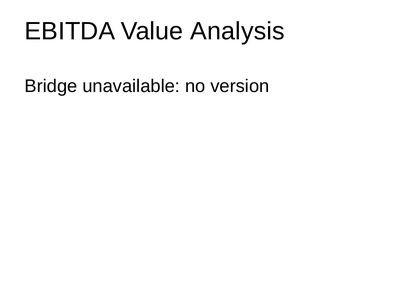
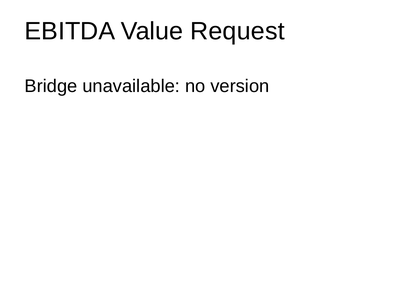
Analysis: Analysis -> Request (237, 31)
